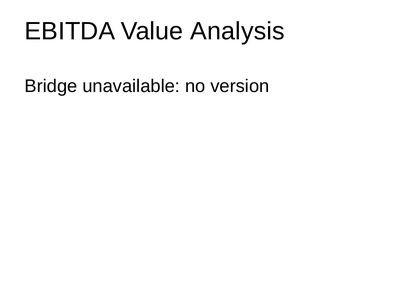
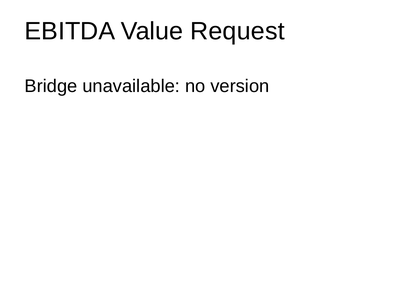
Analysis: Analysis -> Request (237, 31)
